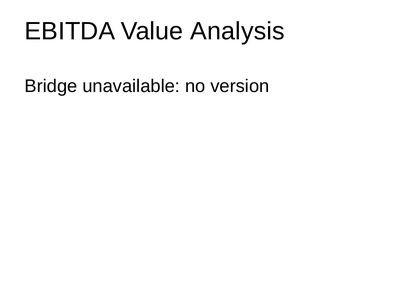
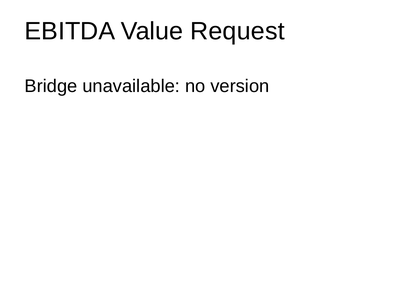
Analysis: Analysis -> Request (237, 31)
